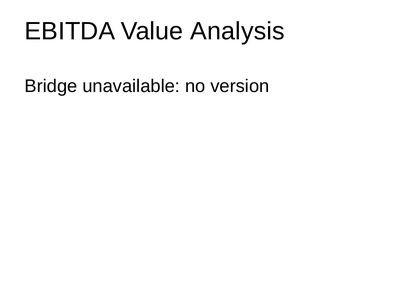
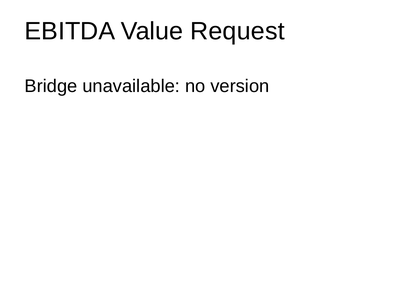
Analysis: Analysis -> Request (237, 31)
